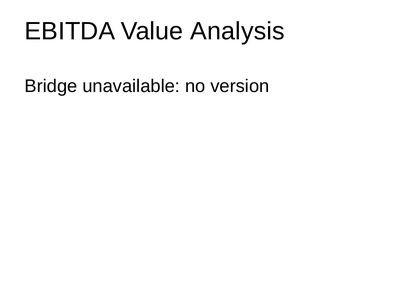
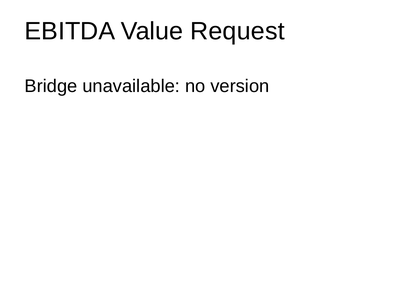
Analysis: Analysis -> Request (237, 31)
